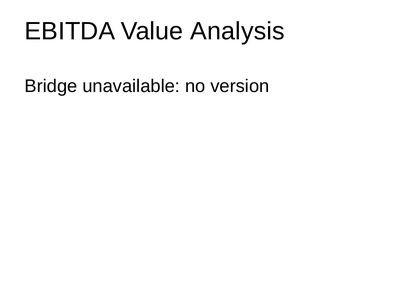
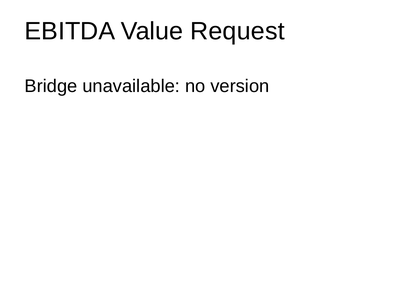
Analysis: Analysis -> Request (237, 31)
